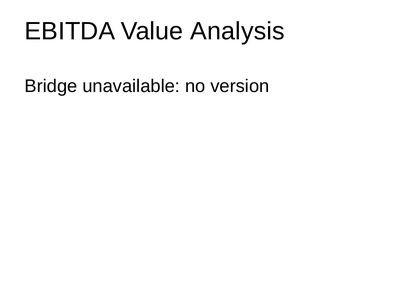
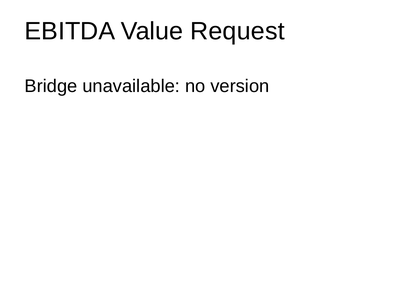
Analysis: Analysis -> Request (237, 31)
